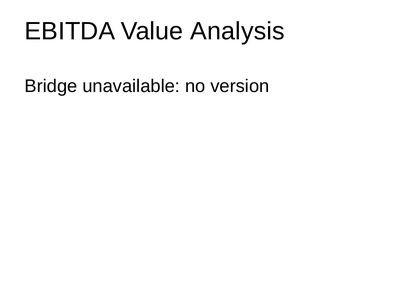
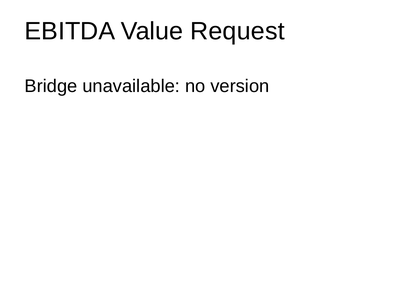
Analysis: Analysis -> Request (237, 31)
